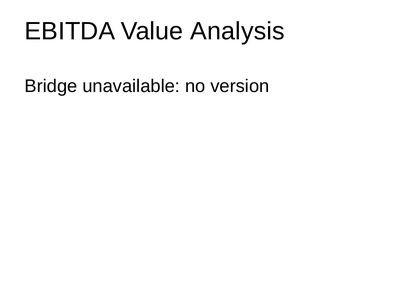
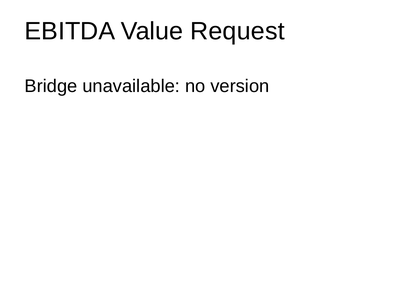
Analysis: Analysis -> Request (237, 31)
